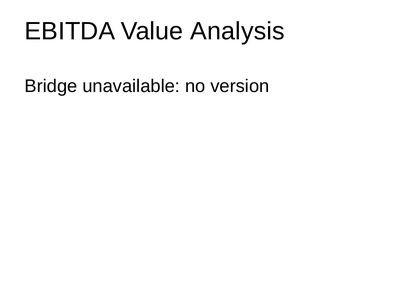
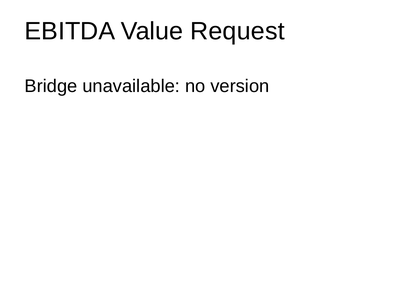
Analysis: Analysis -> Request (237, 31)
